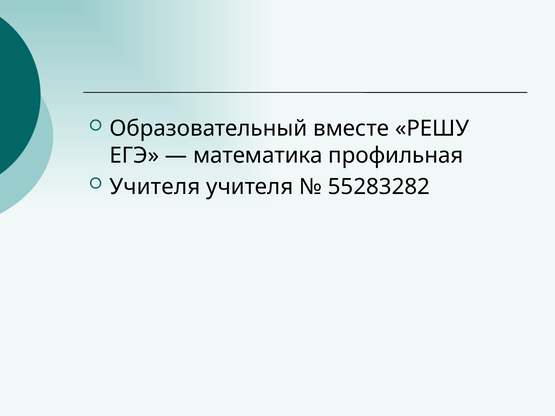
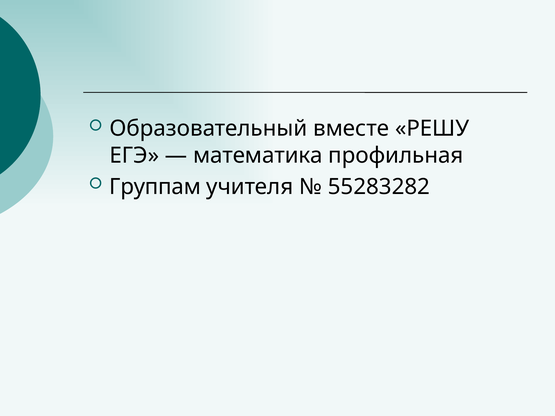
Учителя: Учителя -> Группам (155, 187)
